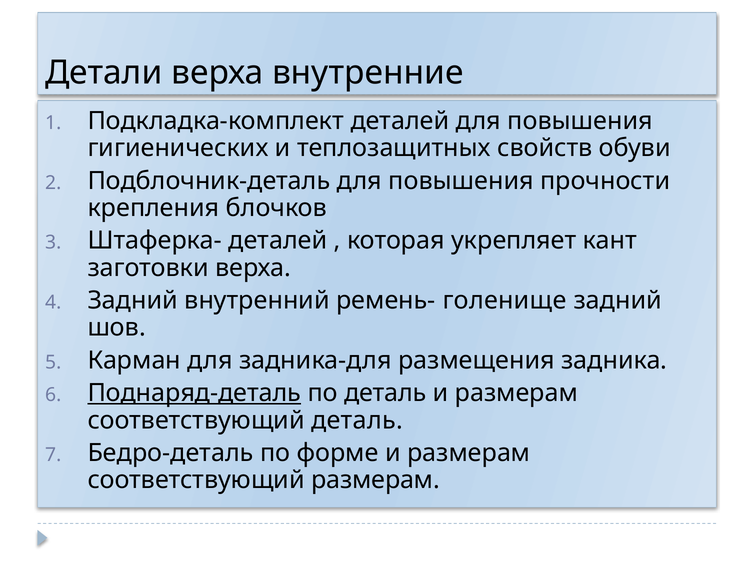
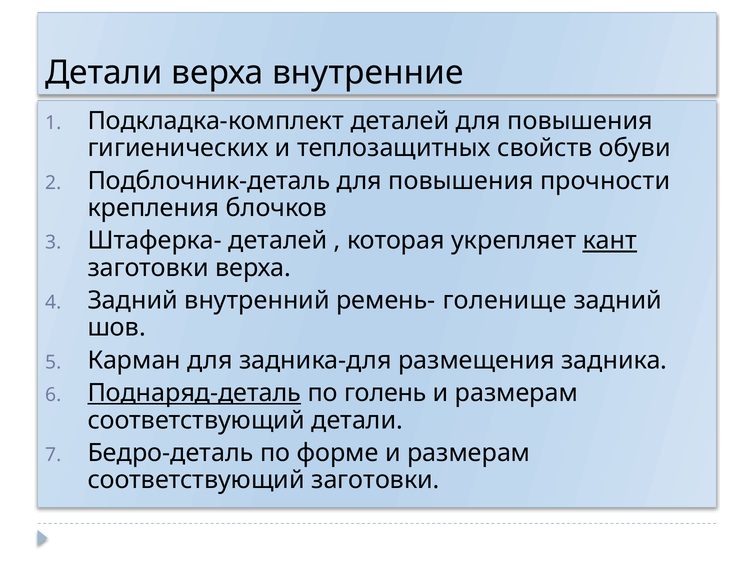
кант underline: none -> present (610, 241)
по деталь: деталь -> голень (385, 393)
соответствующий деталь: деталь -> детали (357, 421)
соответствующий размерам: размерам -> заготовки (375, 481)
